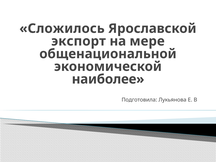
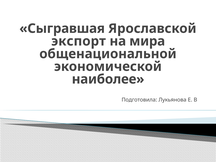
Сложилось: Сложилось -> Сыгравшая (62, 29)
мере: мере -> мира (147, 41)
